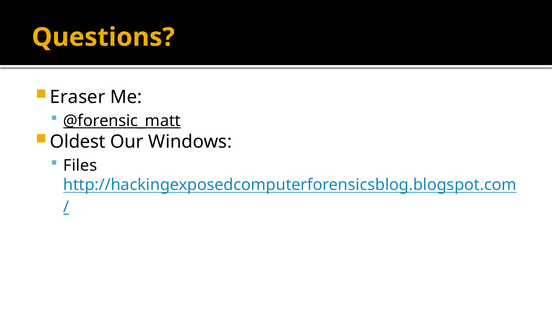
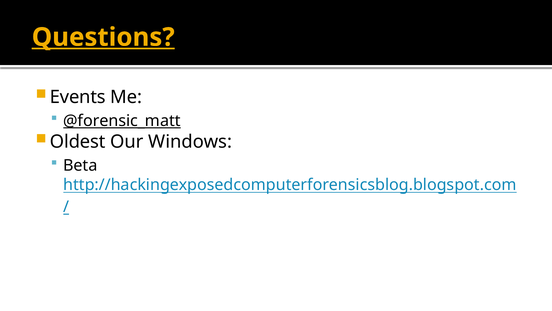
Questions underline: none -> present (103, 37)
Eraser: Eraser -> Events (78, 97)
Files: Files -> Beta (80, 165)
